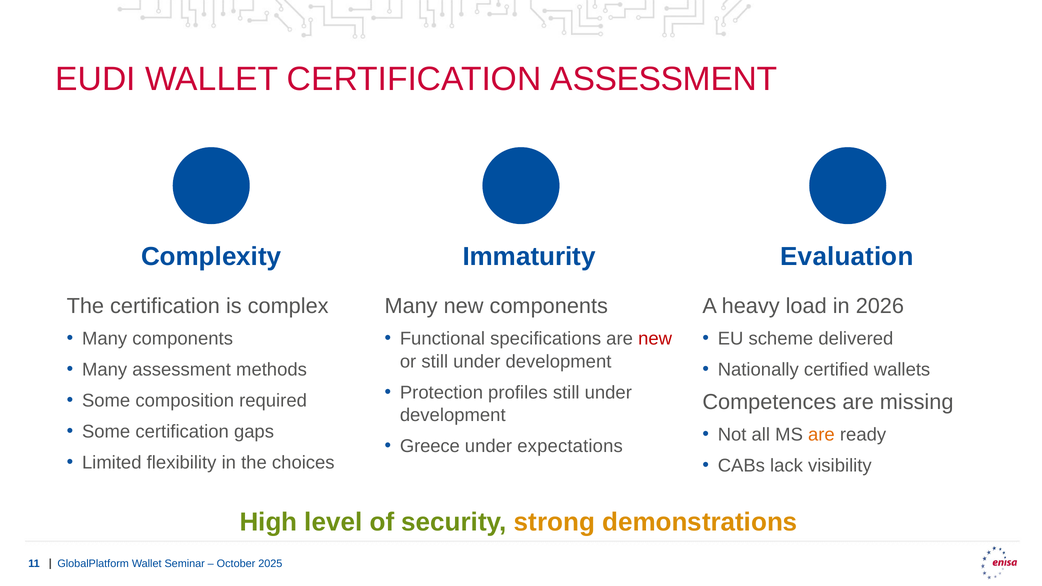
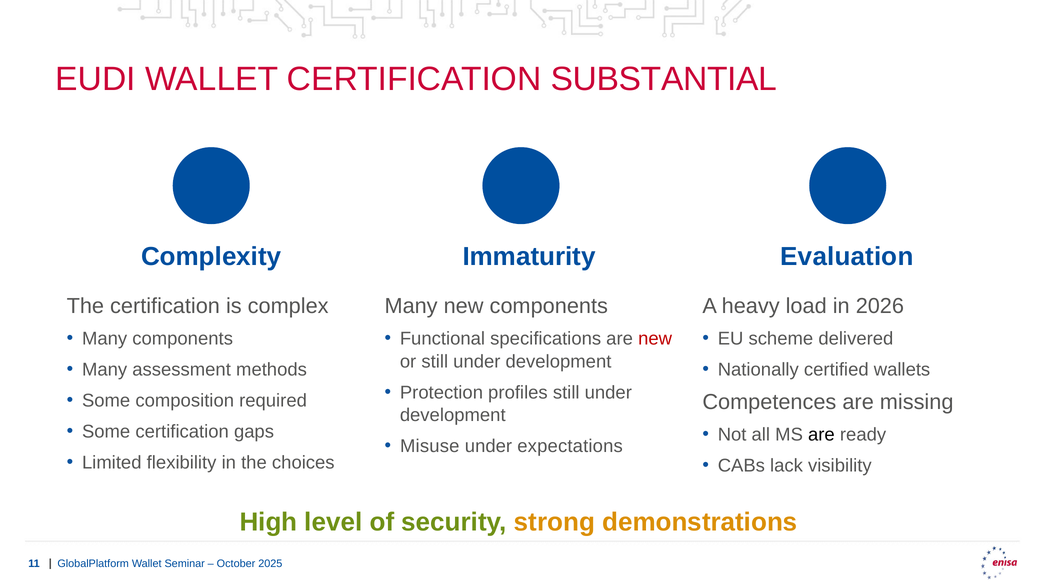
CERTIFICATION ASSESSMENT: ASSESSMENT -> SUBSTANTIAL (664, 79)
are colour: orange -> black (821, 435)
Greece: Greece -> Misuse (430, 446)
